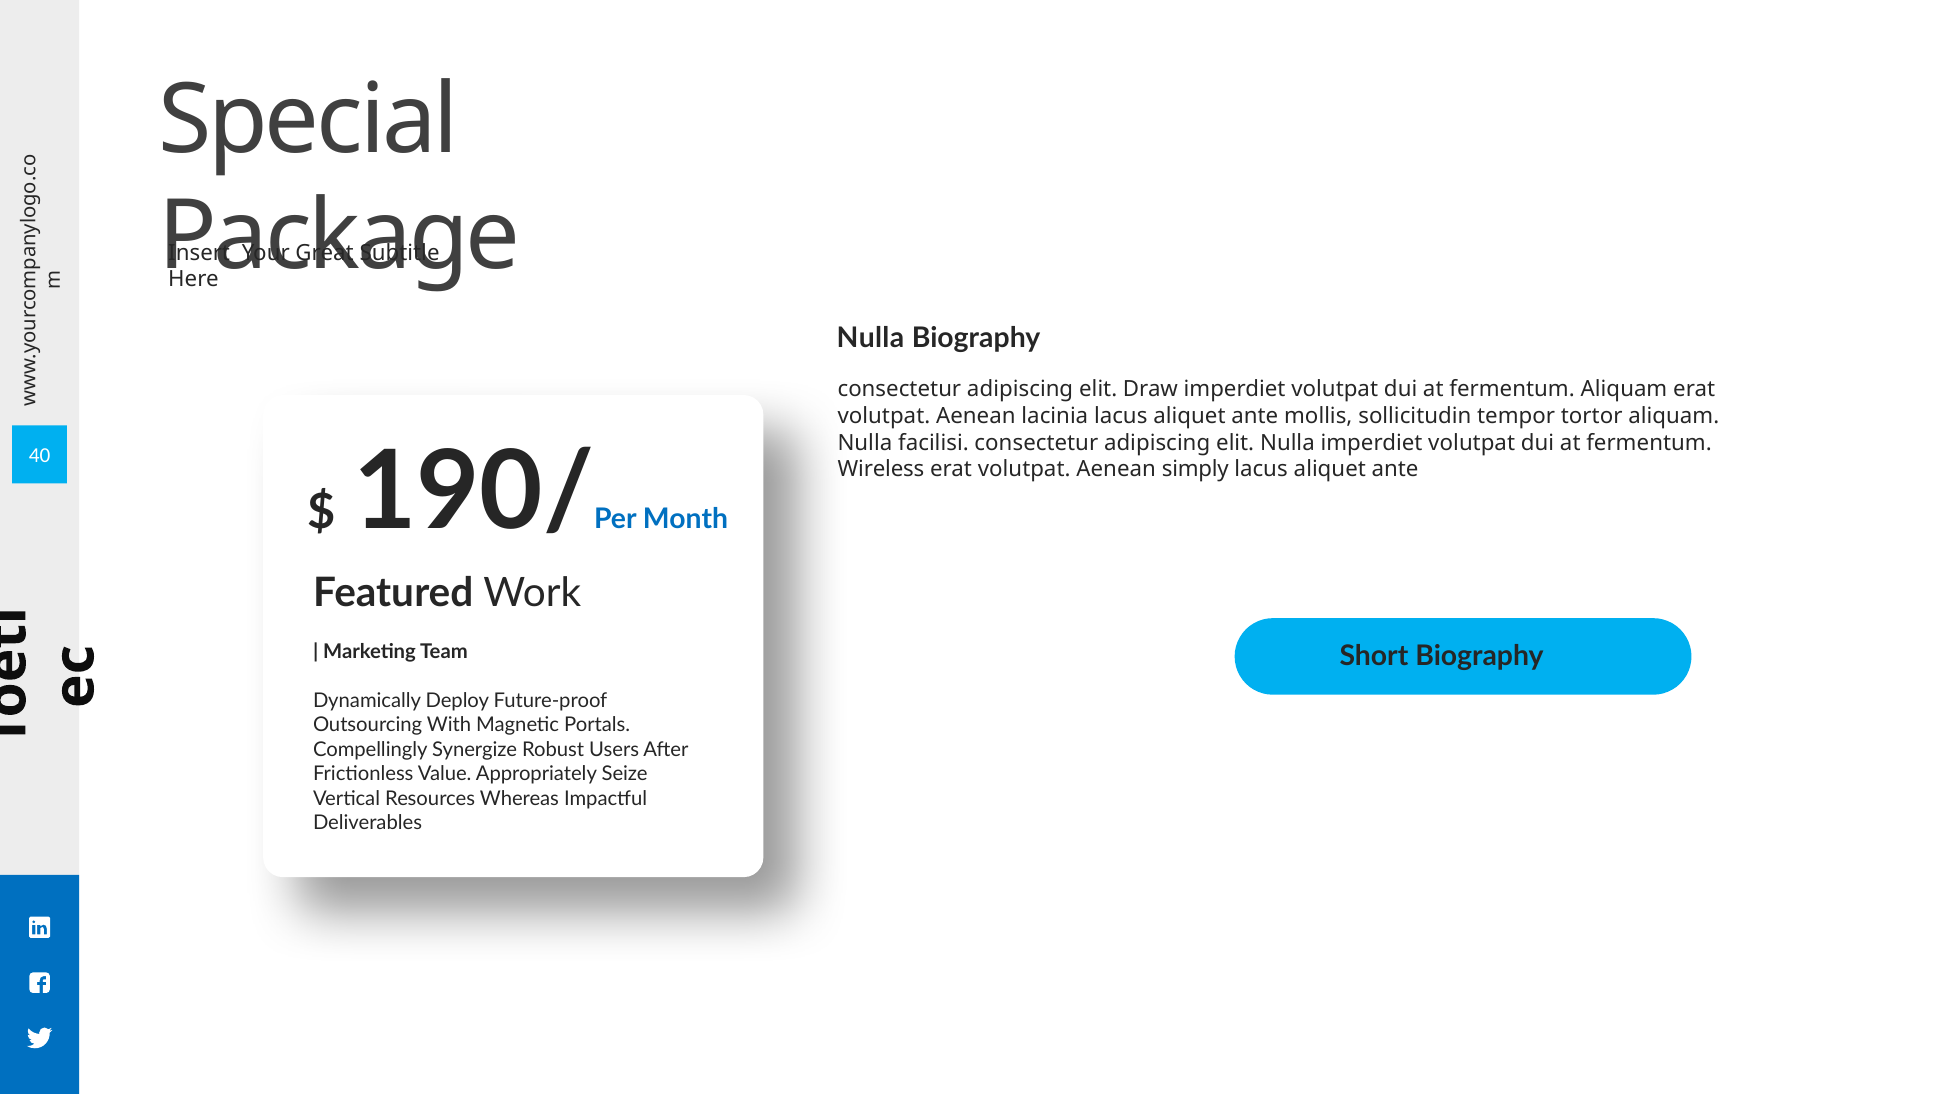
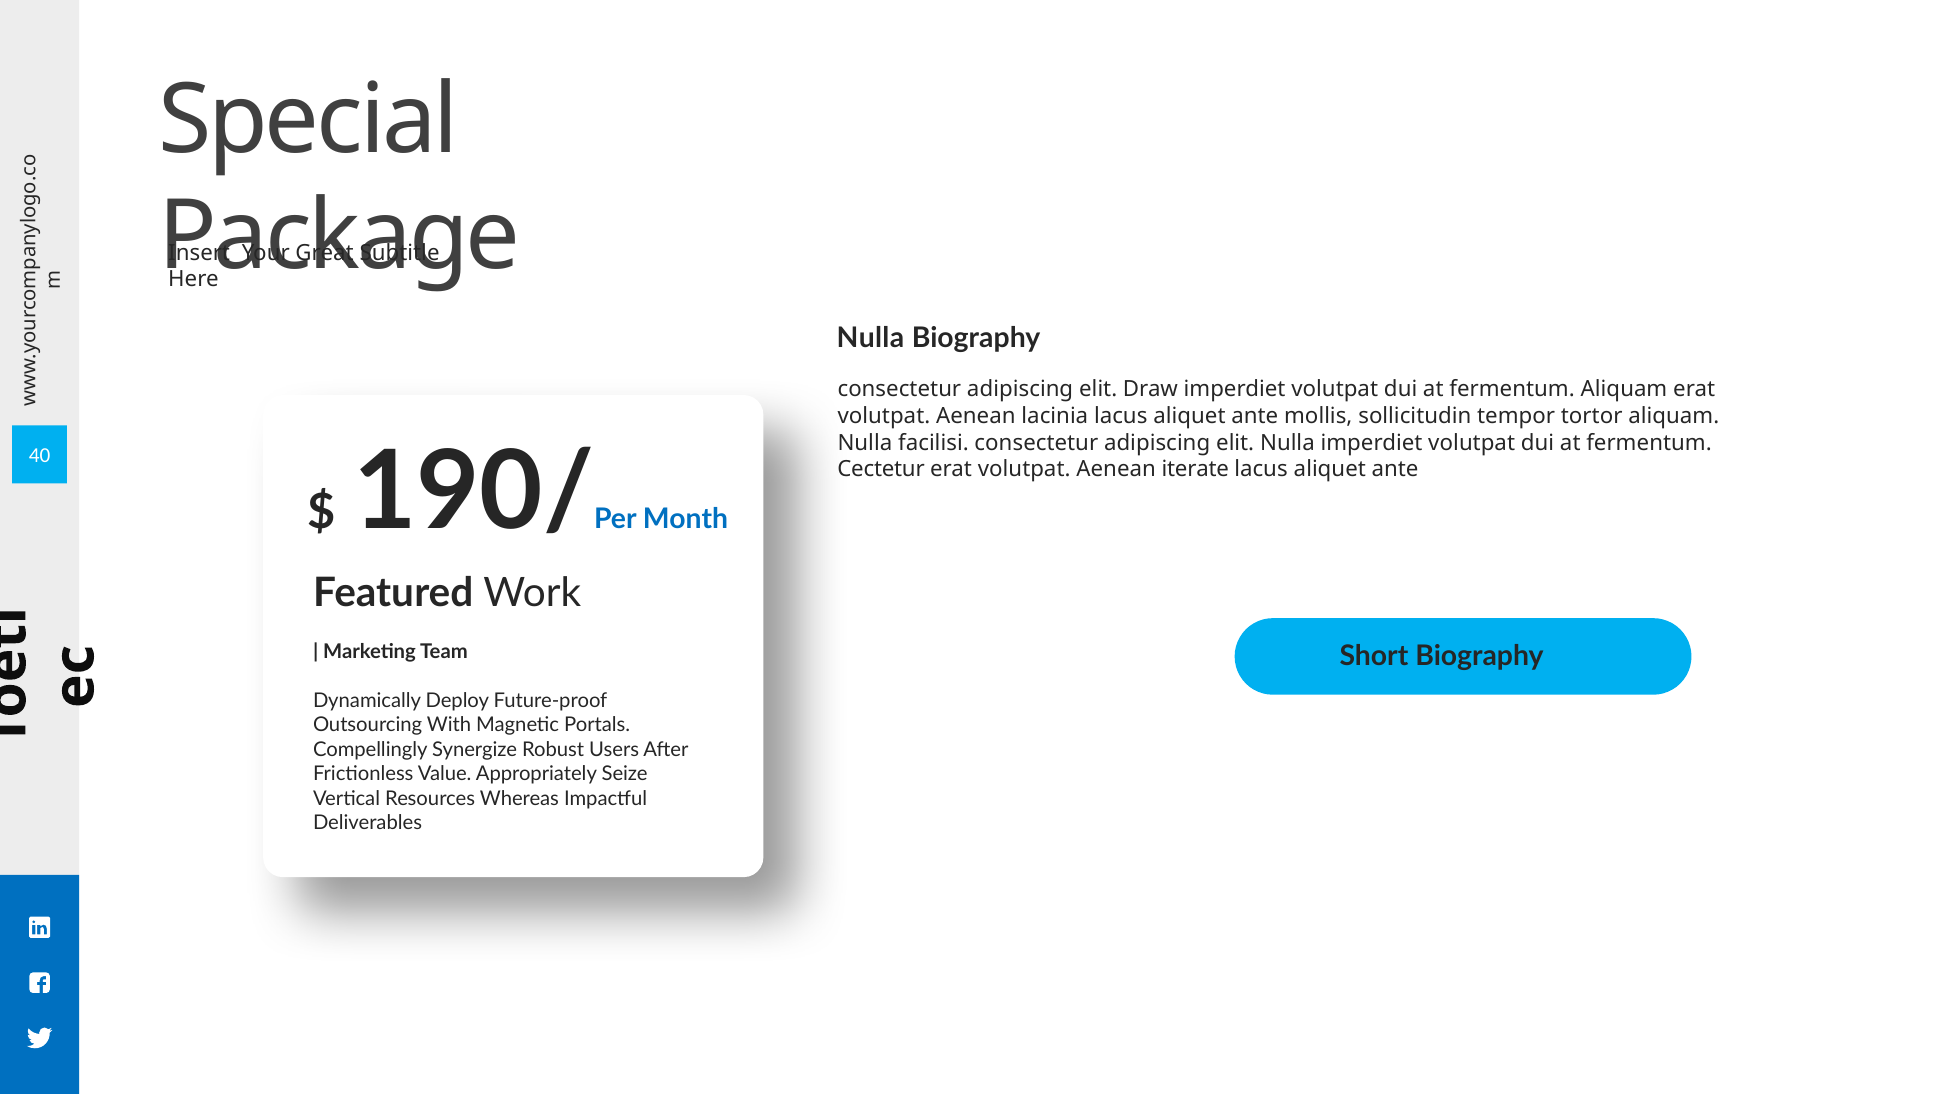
Wireless: Wireless -> Cectetur (881, 469)
simply: simply -> iterate (1195, 469)
